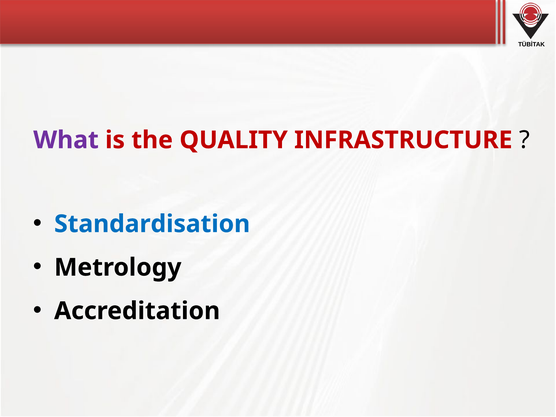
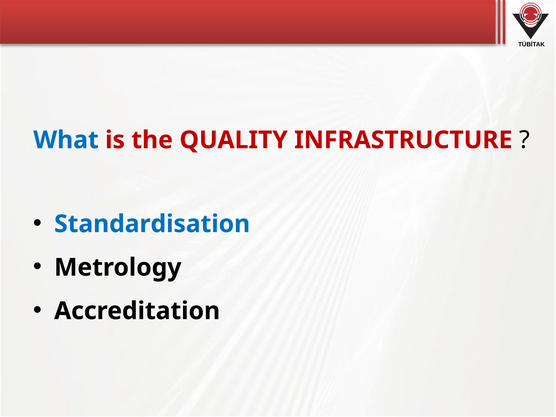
What colour: purple -> blue (66, 140)
